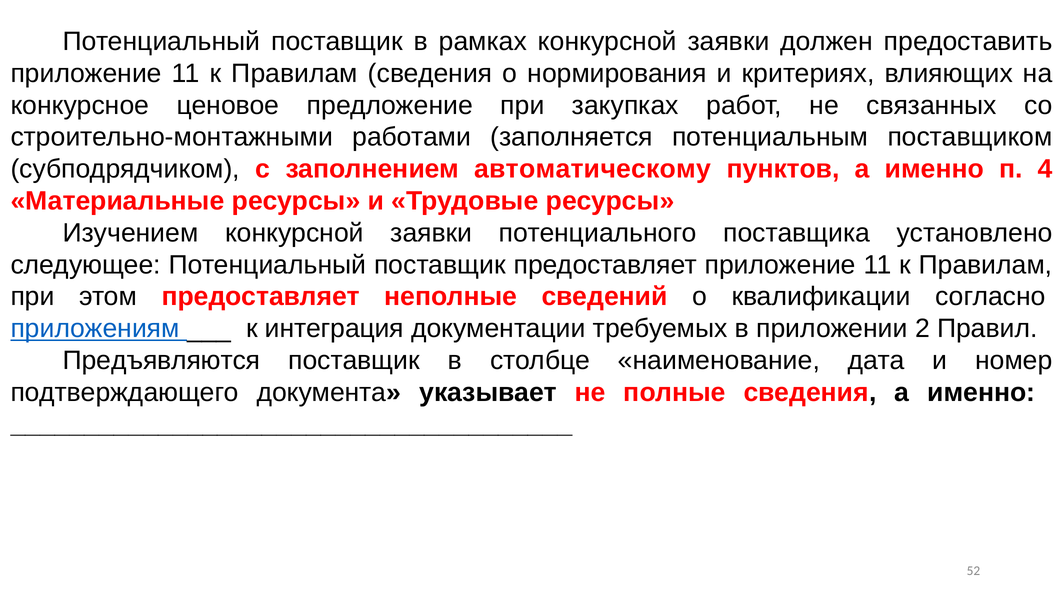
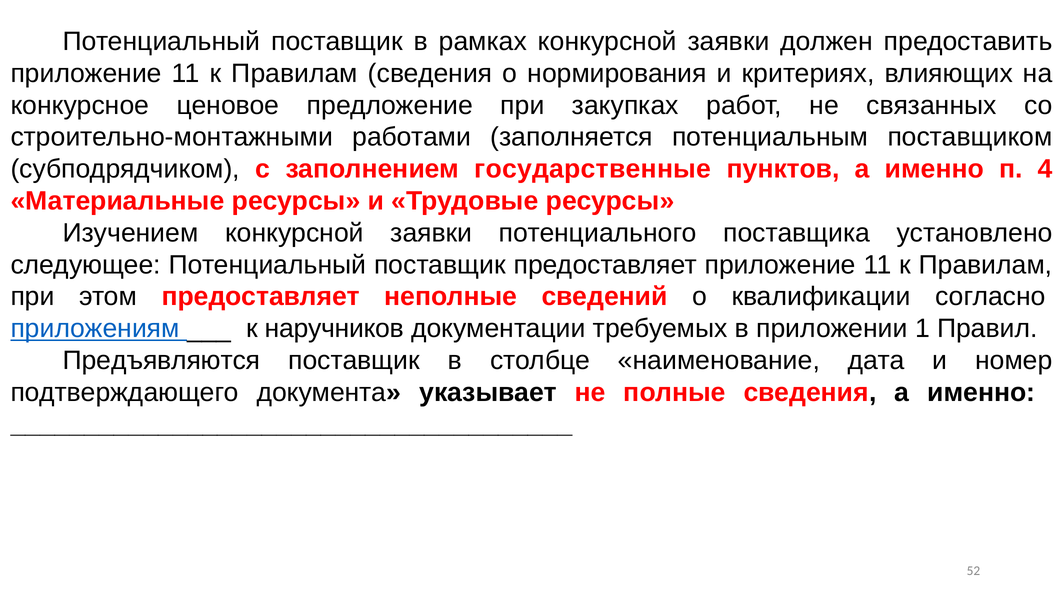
автоматическому: автоматическому -> государственные (593, 169)
интеграция: интеграция -> наручников (334, 329)
2: 2 -> 1 (922, 329)
